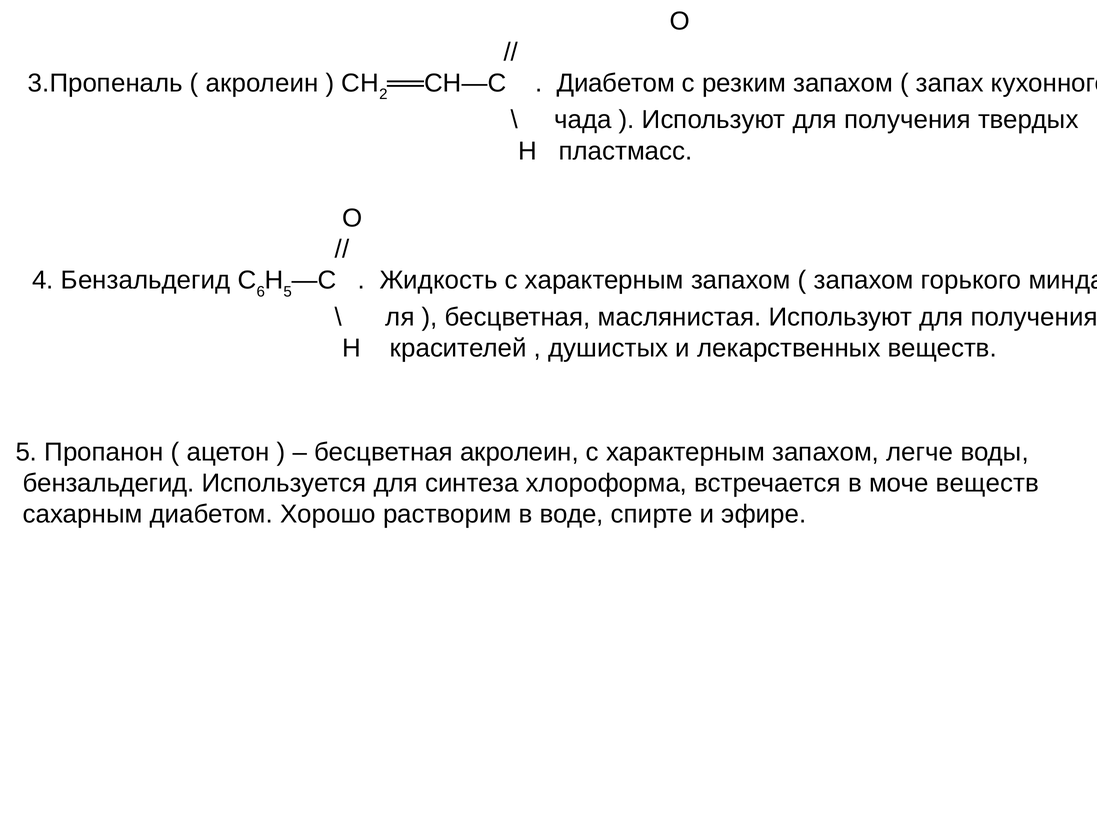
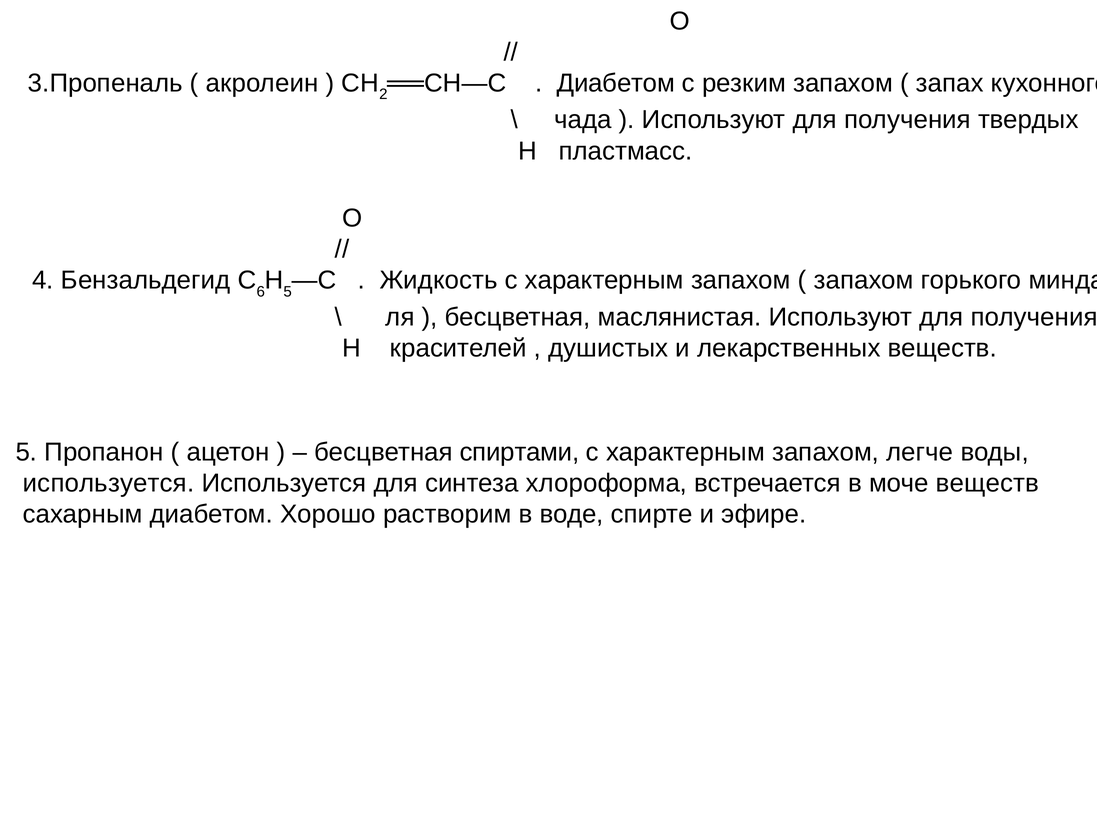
бесцветная акролеин: акролеин -> спиртами (520, 452)
бензальдегид: бензальдегид -> используется (109, 483)
